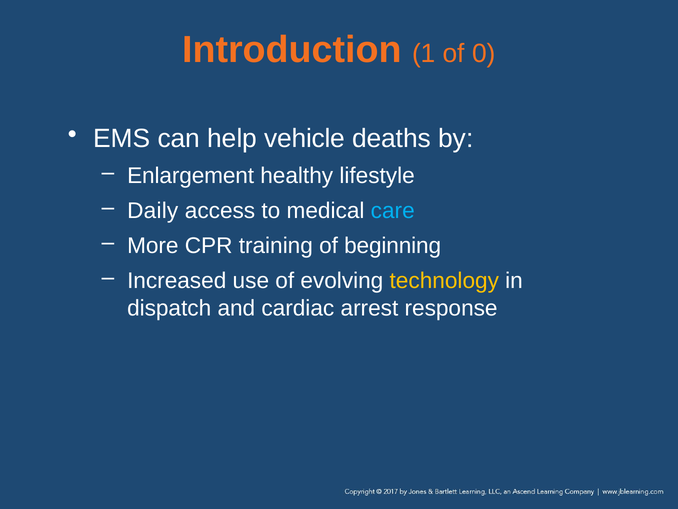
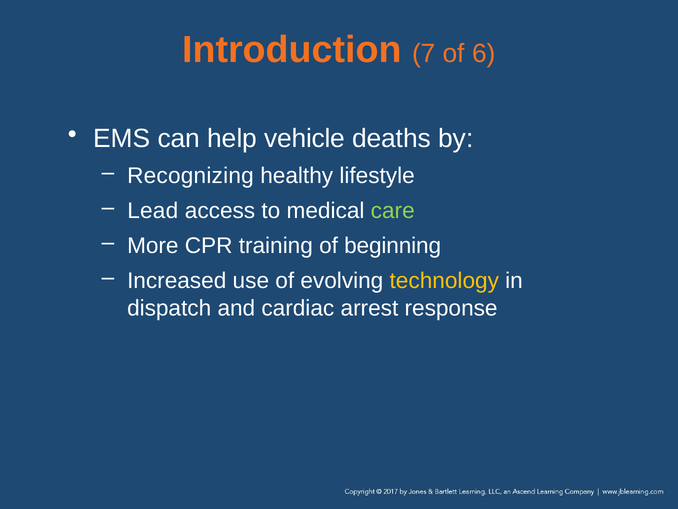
1: 1 -> 7 (424, 54)
0: 0 -> 6 (484, 54)
Enlargement: Enlargement -> Recognizing (190, 176)
Daily: Daily -> Lead (153, 211)
care colour: light blue -> light green (393, 211)
